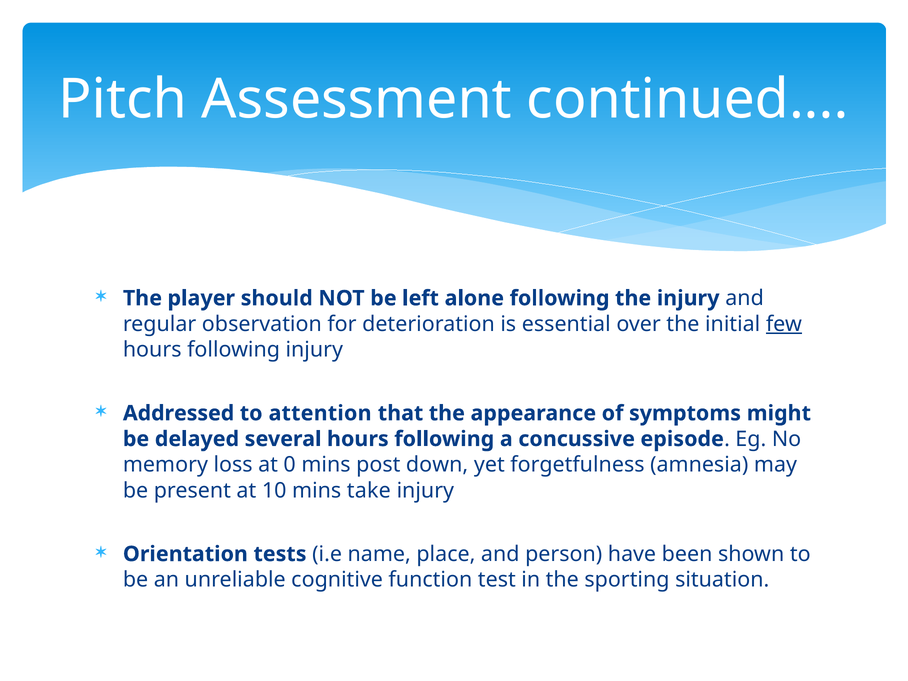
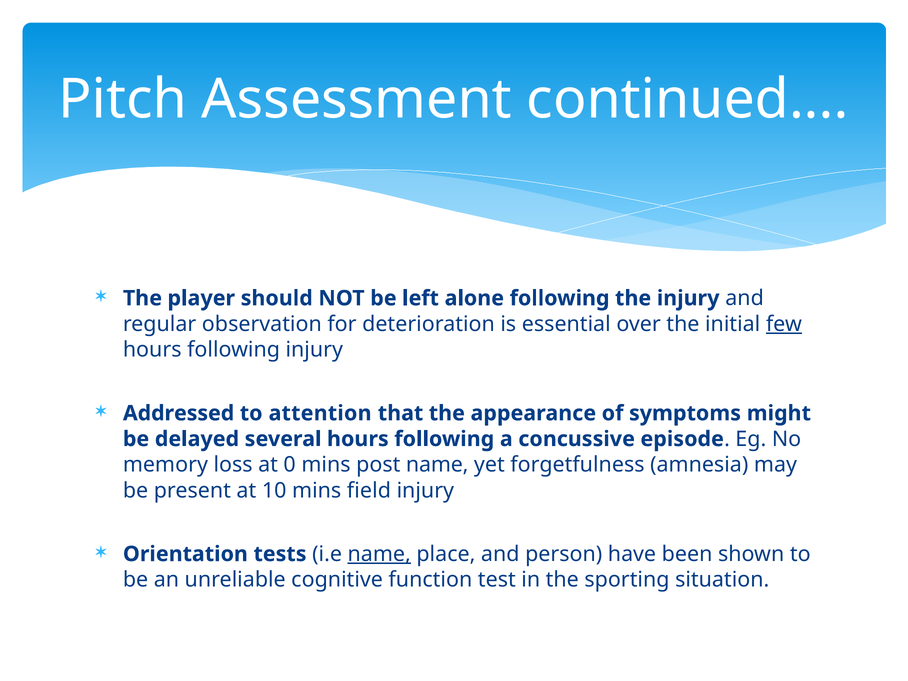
post down: down -> name (437, 465)
take: take -> field (369, 490)
name underline: none -> present (379, 554)
